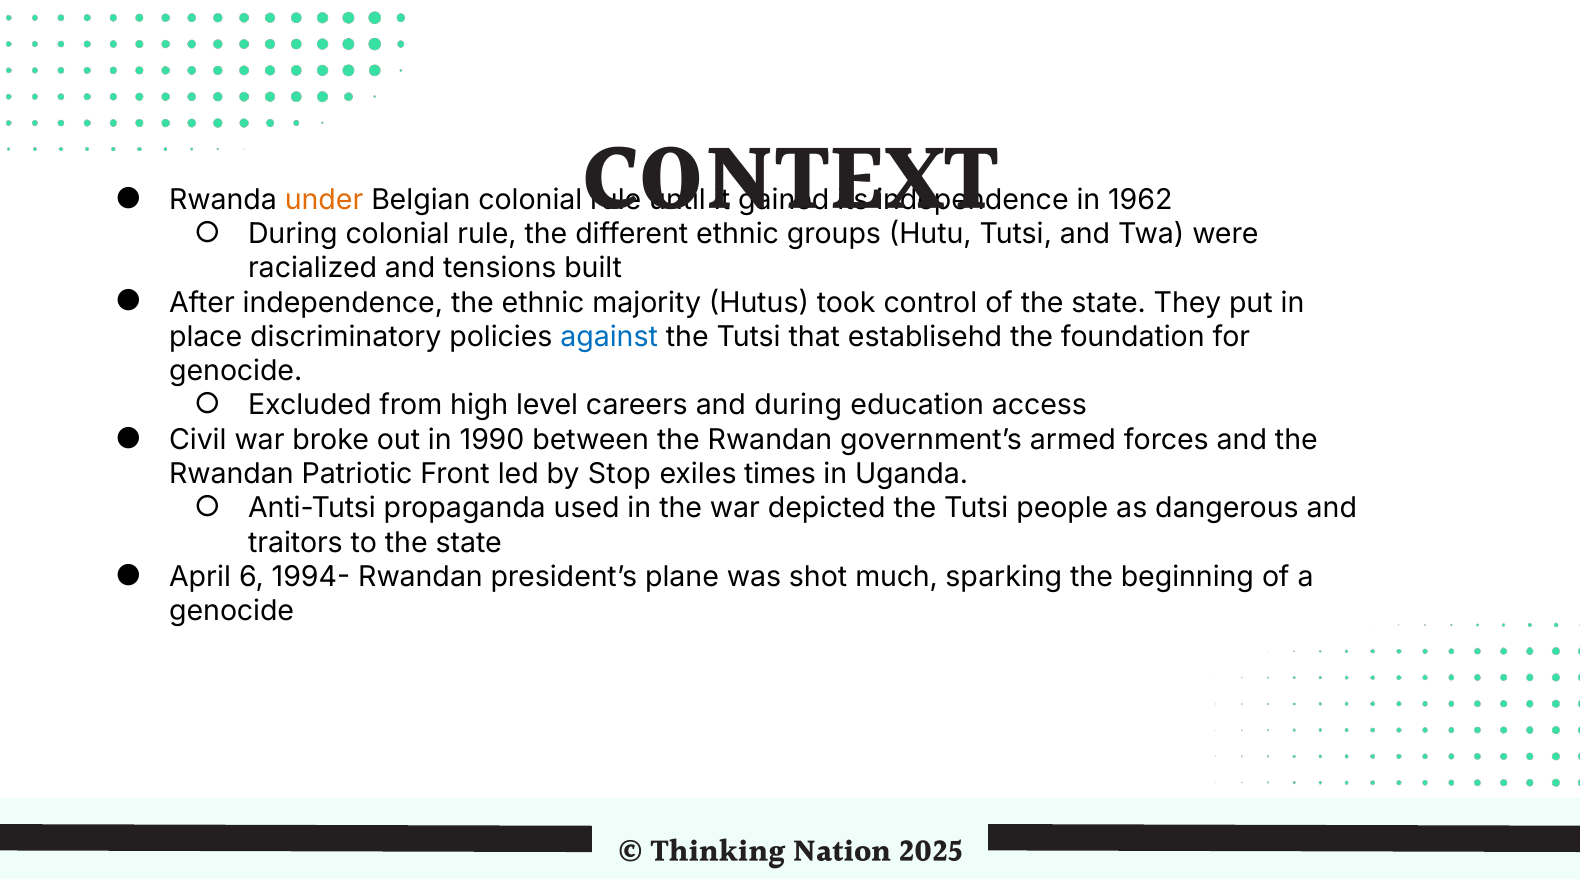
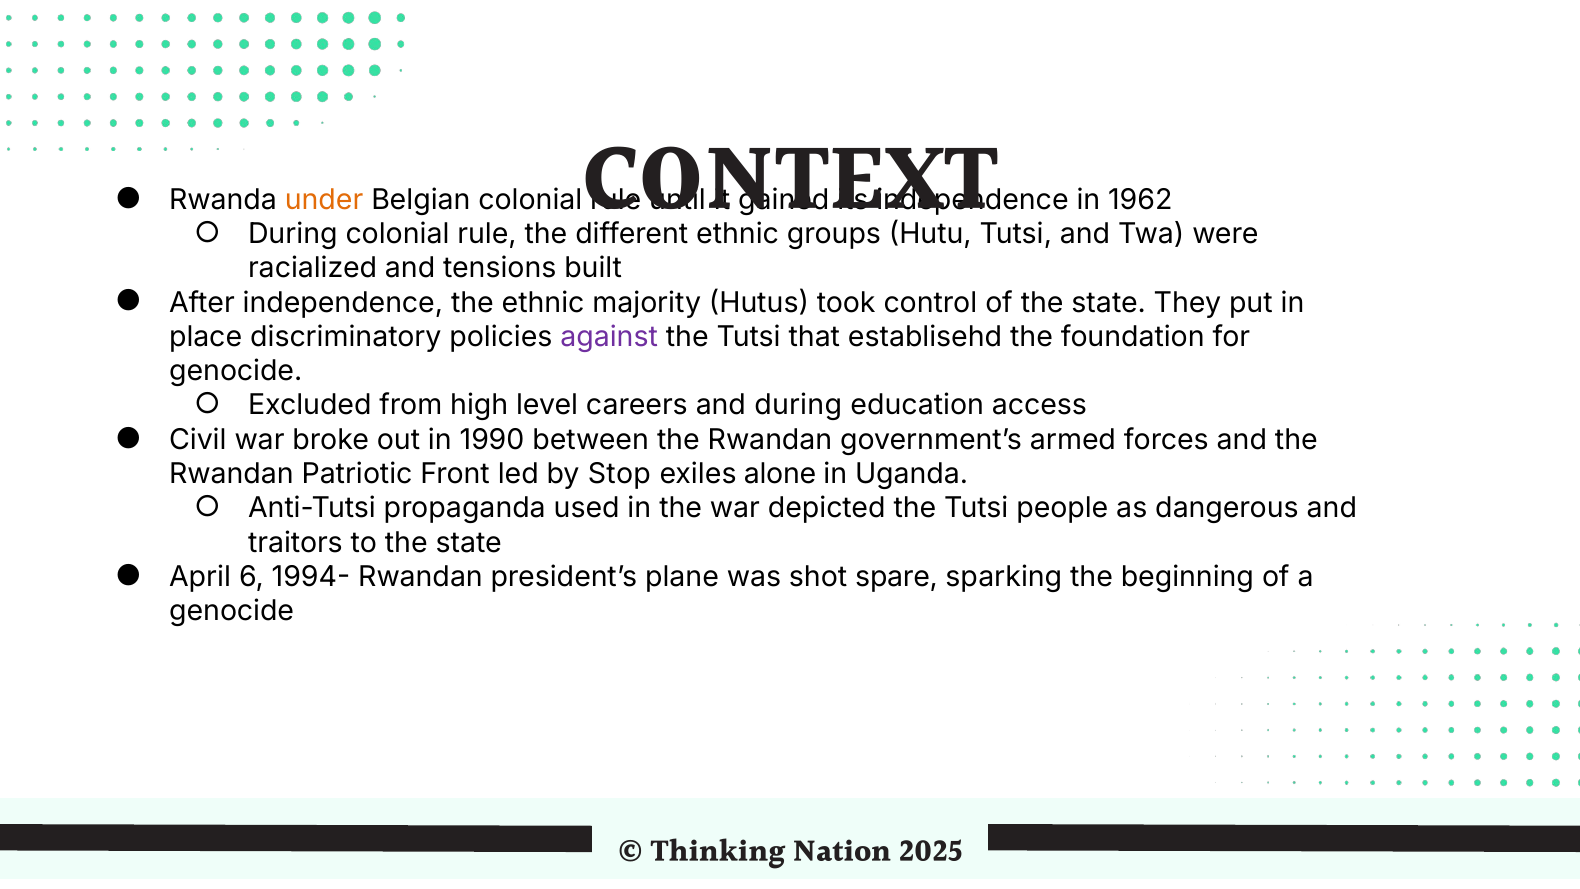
against colour: blue -> purple (609, 337)
times: times -> alone (780, 474)
much: much -> spare (897, 577)
